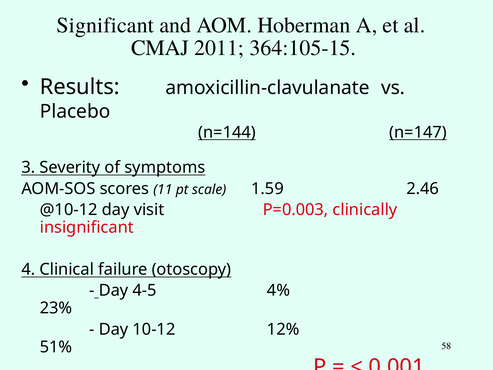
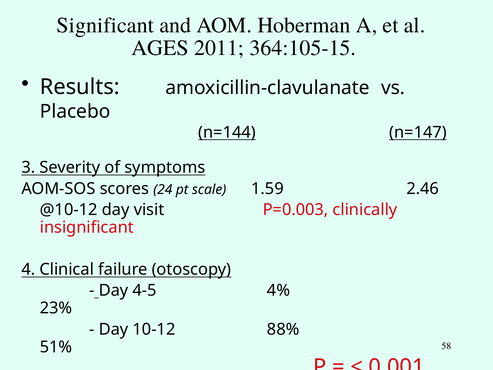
CMAJ: CMAJ -> AGES (160, 48)
11: 11 -> 24 (163, 189)
12%: 12% -> 88% (283, 329)
